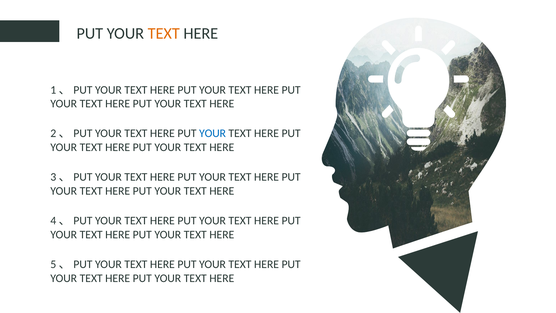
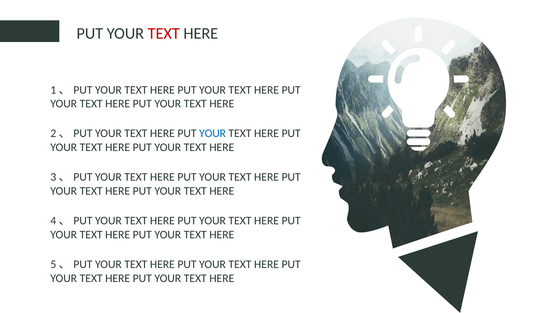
TEXT colour: orange -> red (164, 33)
